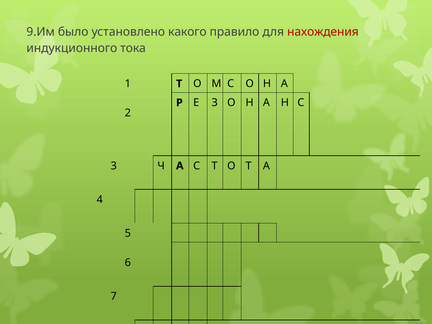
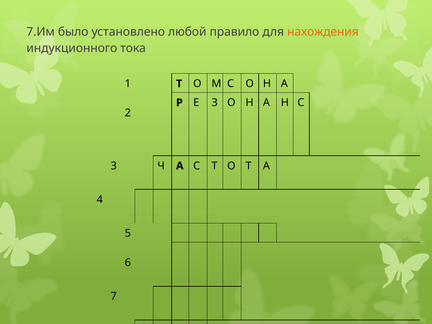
9.Им: 9.Им -> 7.Им (41, 32)
какого: какого -> любой (187, 32)
нахождения colour: red -> orange (323, 32)
